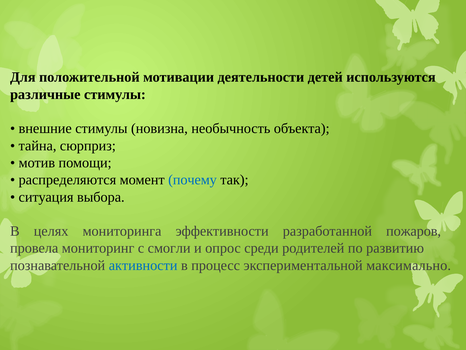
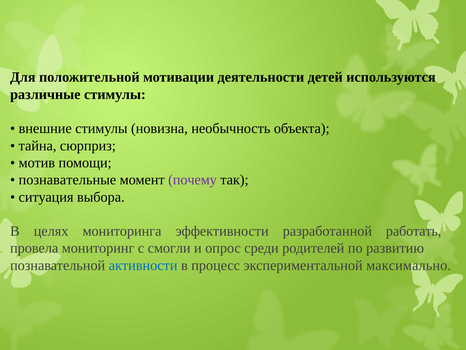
распределяются: распределяются -> познавательные (67, 180)
почему colour: blue -> purple (193, 180)
пожаров: пожаров -> работать (414, 231)
